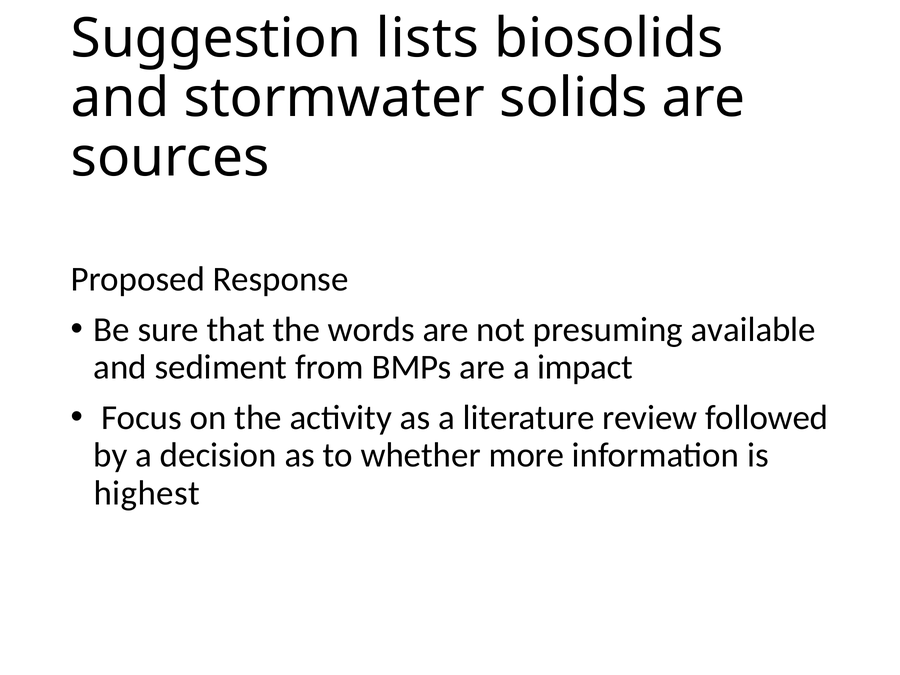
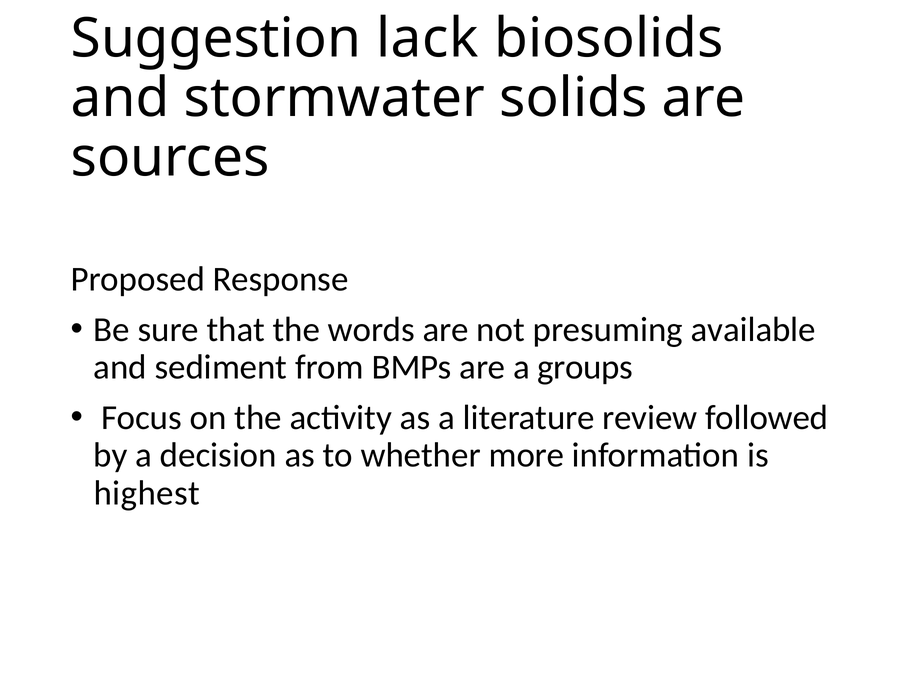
lists: lists -> lack (427, 39)
impact: impact -> groups (585, 367)
